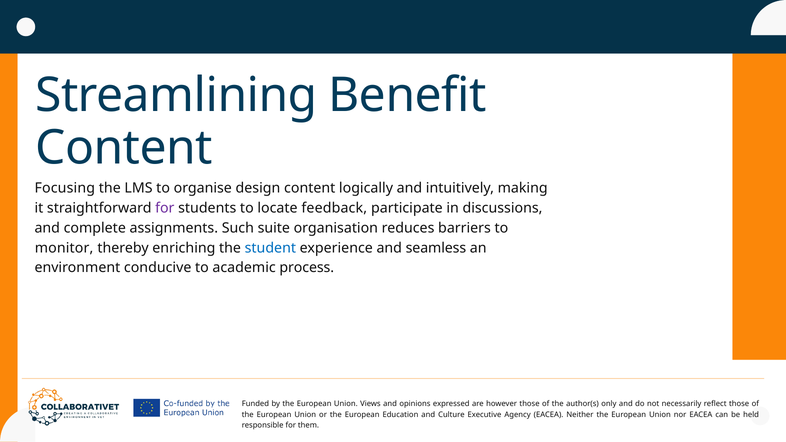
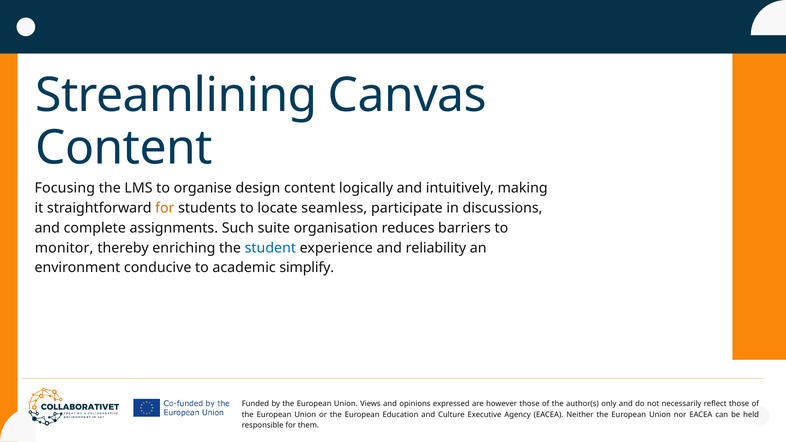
Benefit: Benefit -> Canvas (407, 95)
for colour: purple -> orange (165, 208)
feedback: feedback -> seamless (334, 208)
seamless: seamless -> reliability (436, 248)
process: process -> simplify (307, 268)
